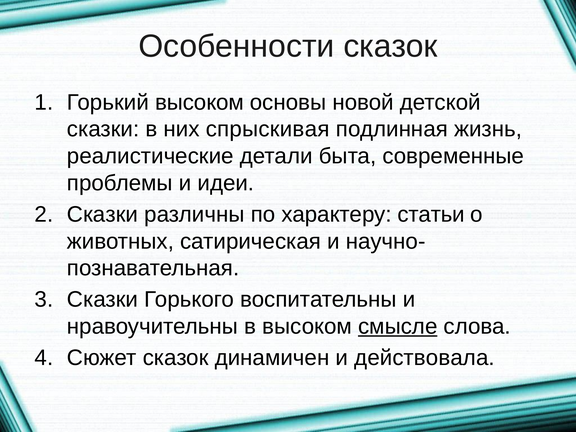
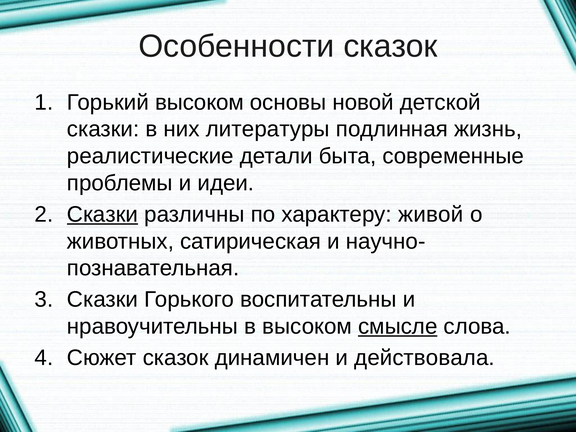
спрыскивая: спрыскивая -> литературы (268, 129)
Сказки underline: none -> present (103, 214)
статьи: статьи -> живой (431, 214)
